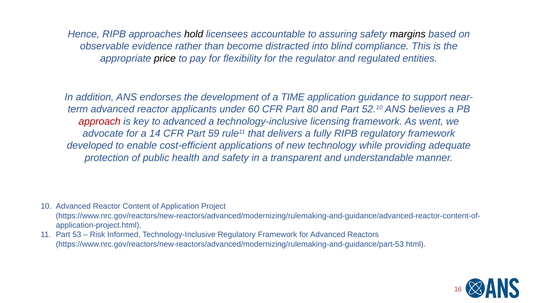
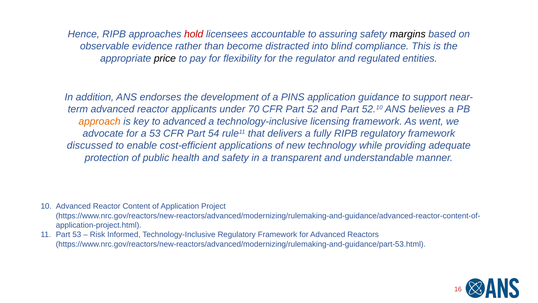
hold colour: black -> red (194, 34)
TIME: TIME -> PINS (293, 97)
60: 60 -> 70 (254, 109)
80: 80 -> 52 (313, 109)
approach colour: red -> orange (100, 121)
a 14: 14 -> 53 (155, 133)
59: 59 -> 54 (214, 133)
developed: developed -> discussed (90, 145)
